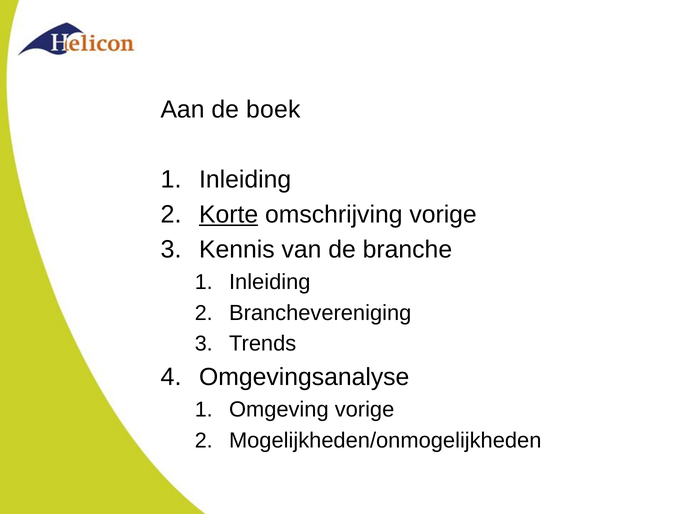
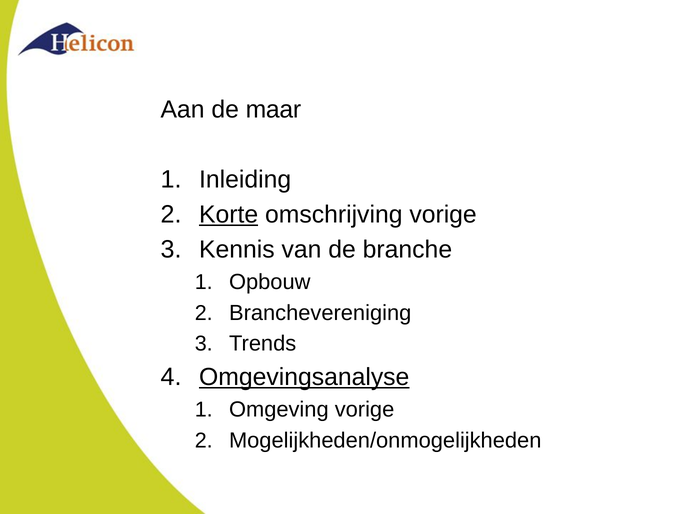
boek: boek -> maar (273, 110)
Inleiding: Inleiding -> Opbouw (270, 282)
Omgevingsanalyse underline: none -> present (304, 377)
